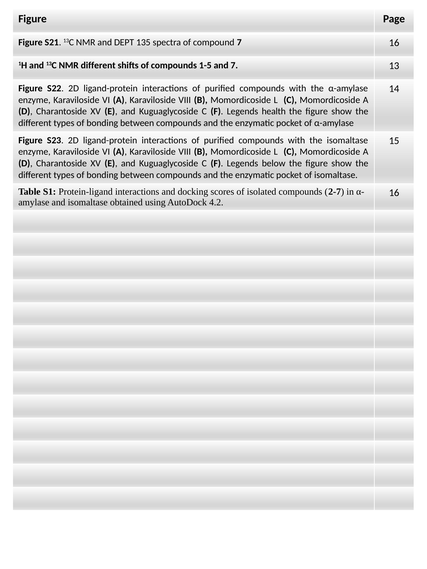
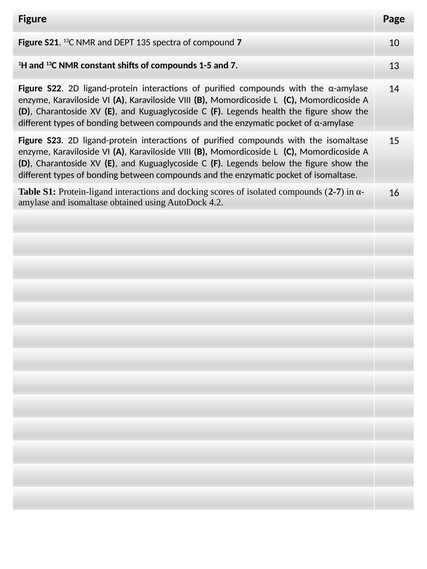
7 16: 16 -> 10 (394, 43)
NMR different: different -> constant (98, 65)
